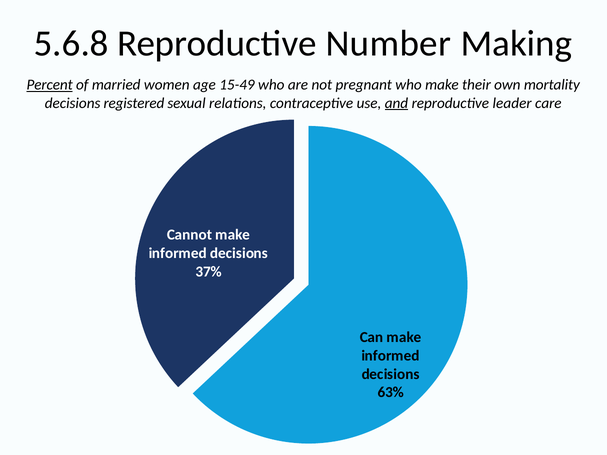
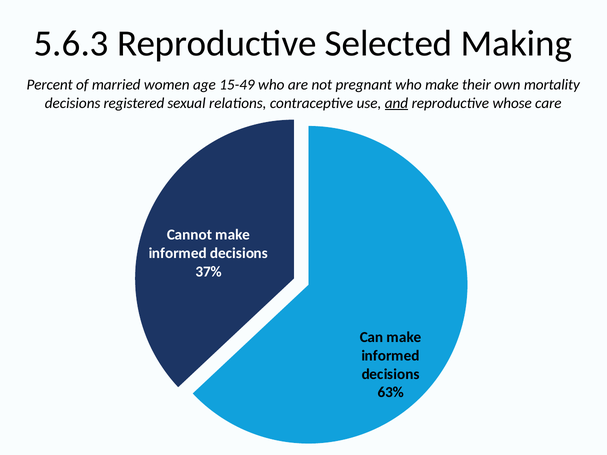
5.6.8: 5.6.8 -> 5.6.3 (71, 44)
Number: Number -> Selected (389, 44)
Percent underline: present -> none (50, 85)
leader: leader -> whose (512, 103)
